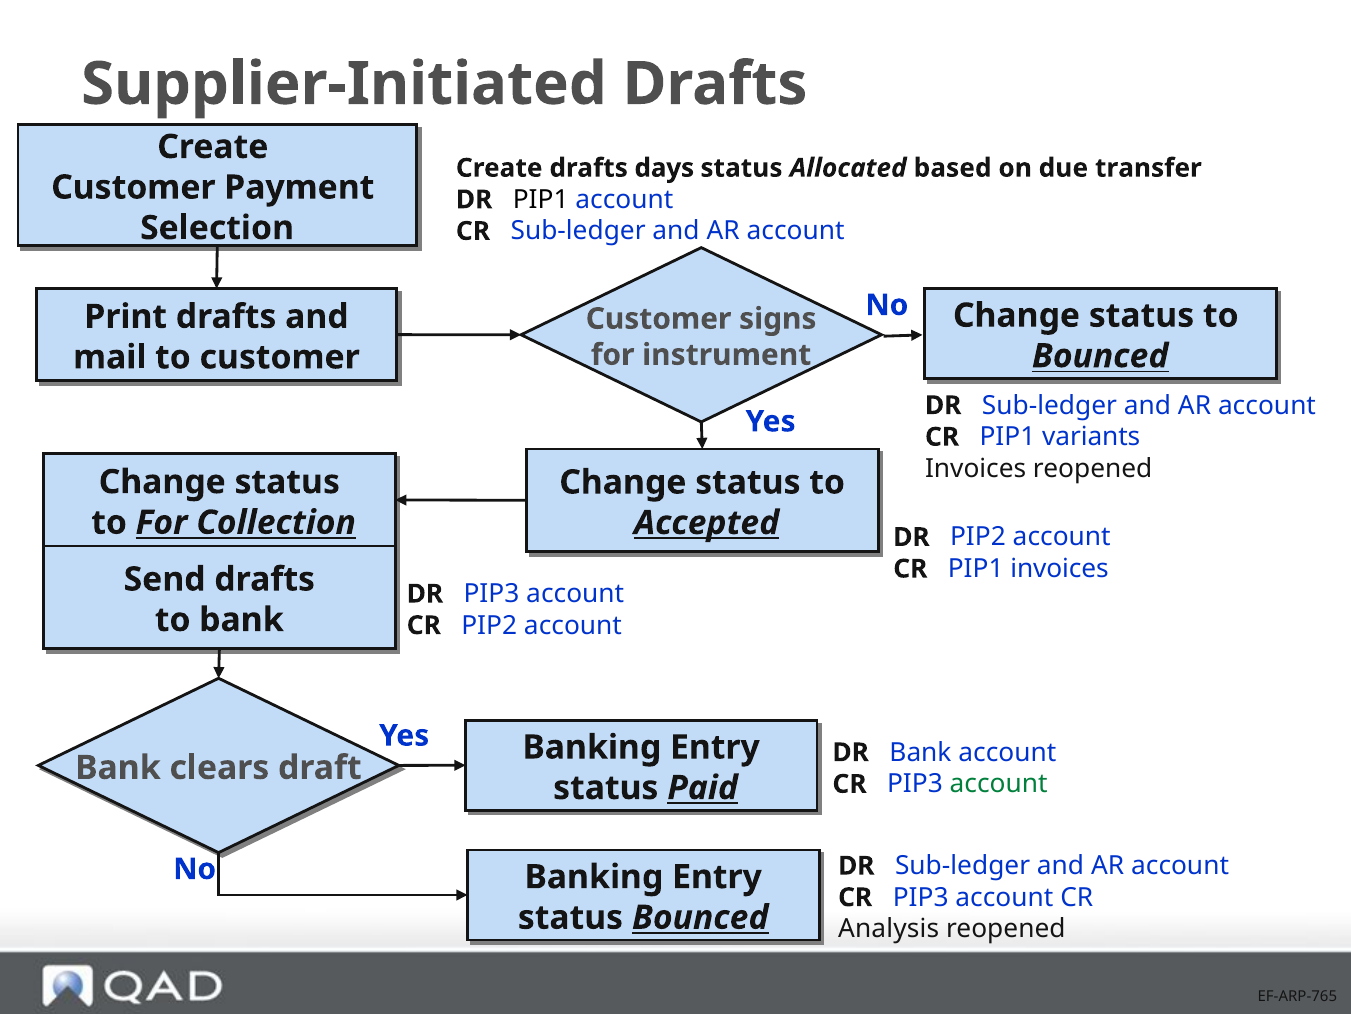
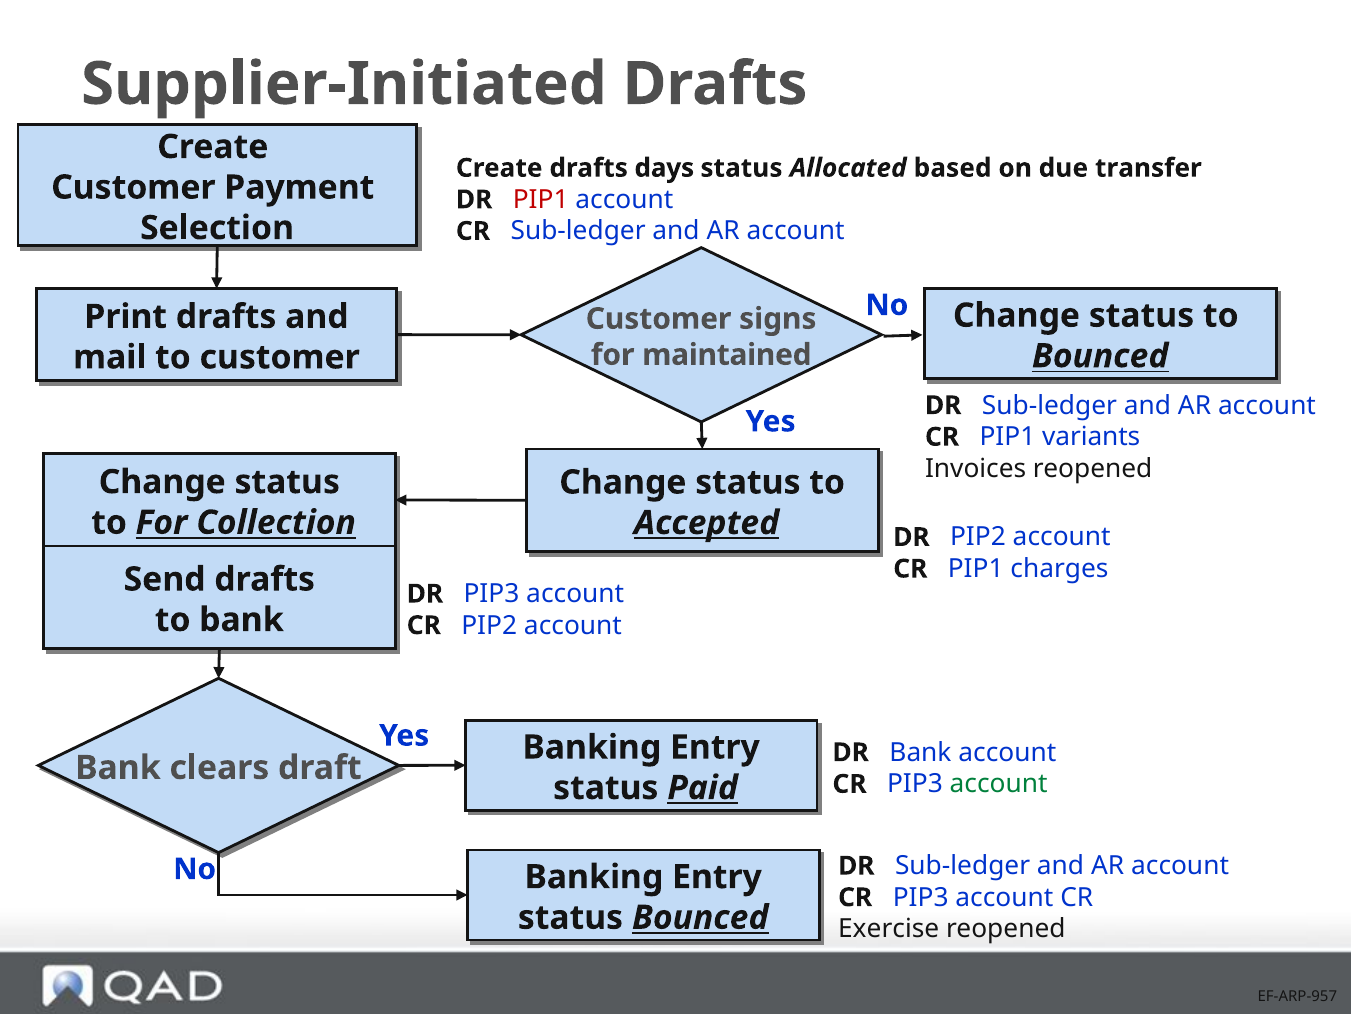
PIP1 colour: black -> red (541, 199)
instrument: instrument -> maintained (727, 355)
PIP1 invoices: invoices -> charges (1059, 568)
Analysis: Analysis -> Exercise (889, 928)
EF-ARP-765: EF-ARP-765 -> EF-ARP-957 (1297, 996)
